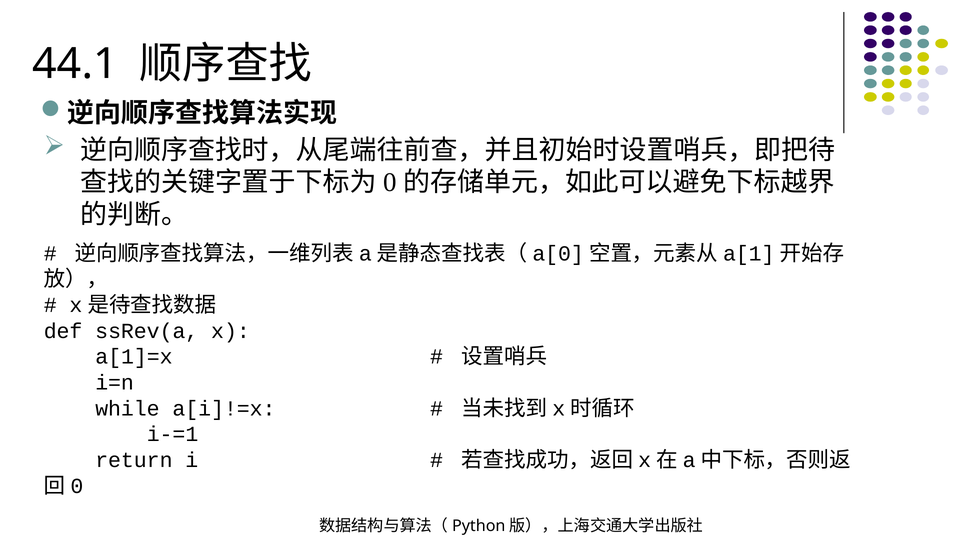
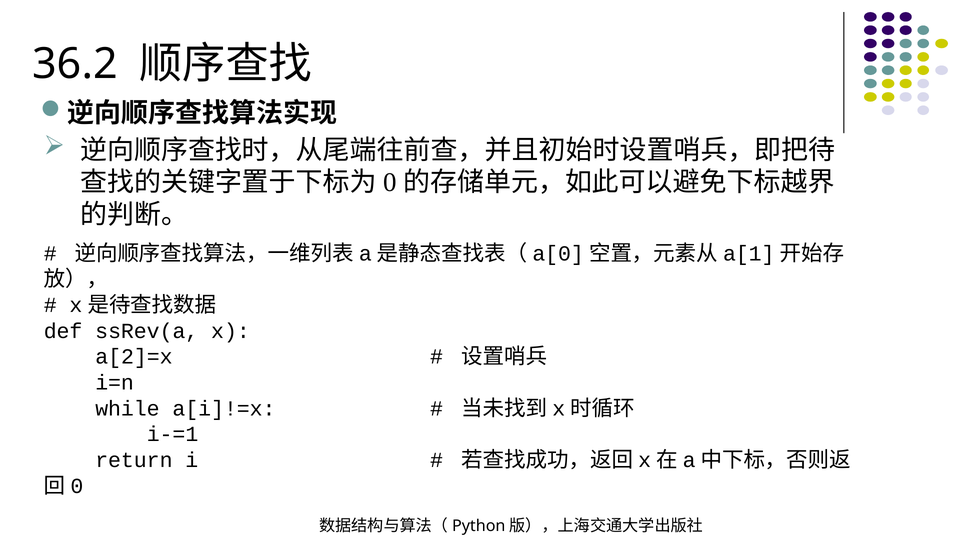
44.1: 44.1 -> 36.2 (75, 64)
a[1]=x: a[1]=x -> a[2]=x (134, 357)
